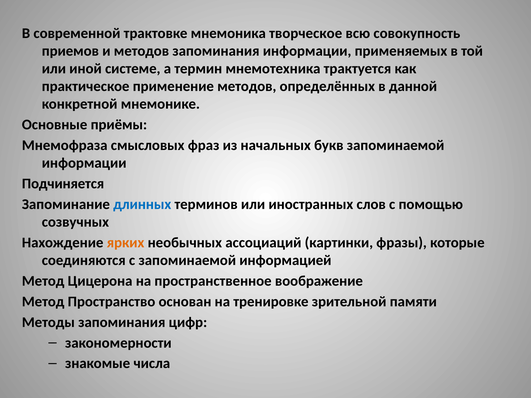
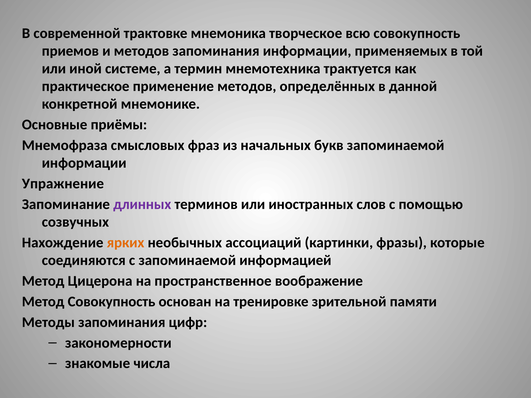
Подчиняется: Подчиняется -> Упражнение (63, 184)
длинных colour: blue -> purple (142, 204)
Метод Пространство: Пространство -> Совокупность (112, 302)
